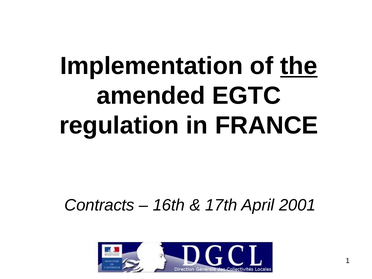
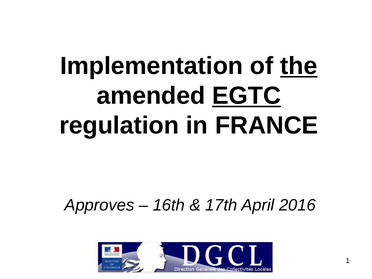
EGTC underline: none -> present (247, 96)
Contracts: Contracts -> Approves (99, 205)
2001: 2001 -> 2016 (297, 205)
